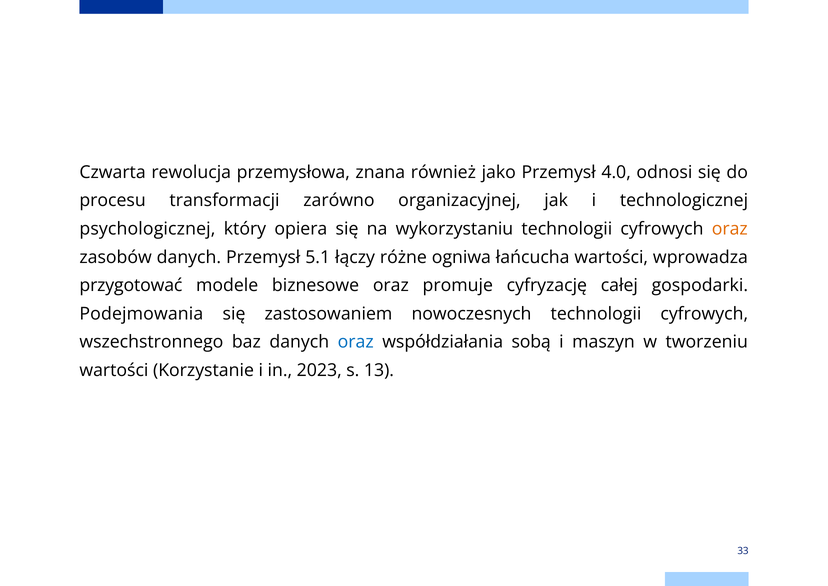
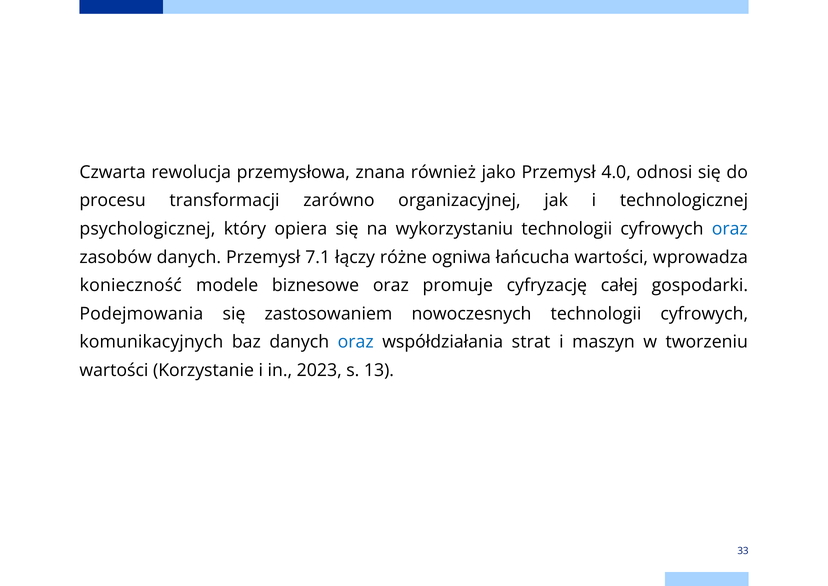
oraz colour: orange -> blue (730, 229)
5.1: 5.1 -> 7.1 (318, 257)
przygotować: przygotować -> konieczność (131, 285)
wszechstronnego: wszechstronnego -> komunikacyjnych (151, 342)
sobą: sobą -> strat (531, 342)
